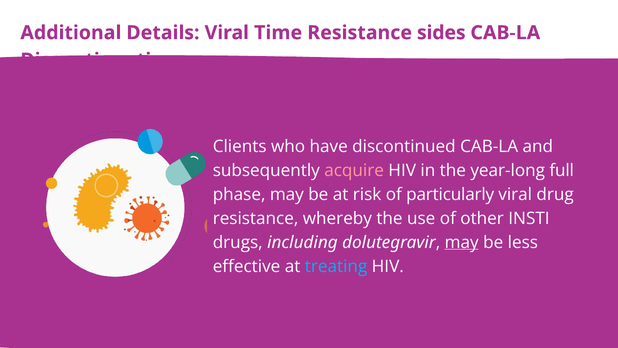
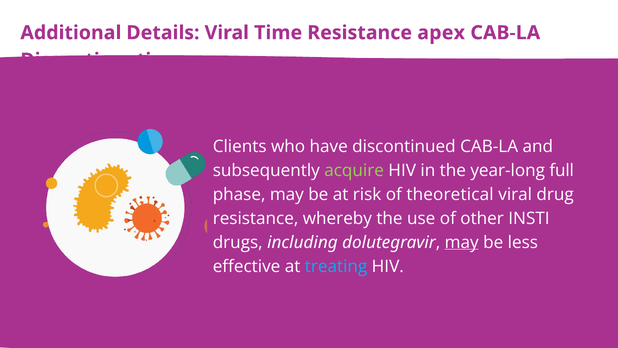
sides: sides -> apex (441, 33)
acquire colour: pink -> light green (354, 170)
particularly: particularly -> theoretical (450, 194)
